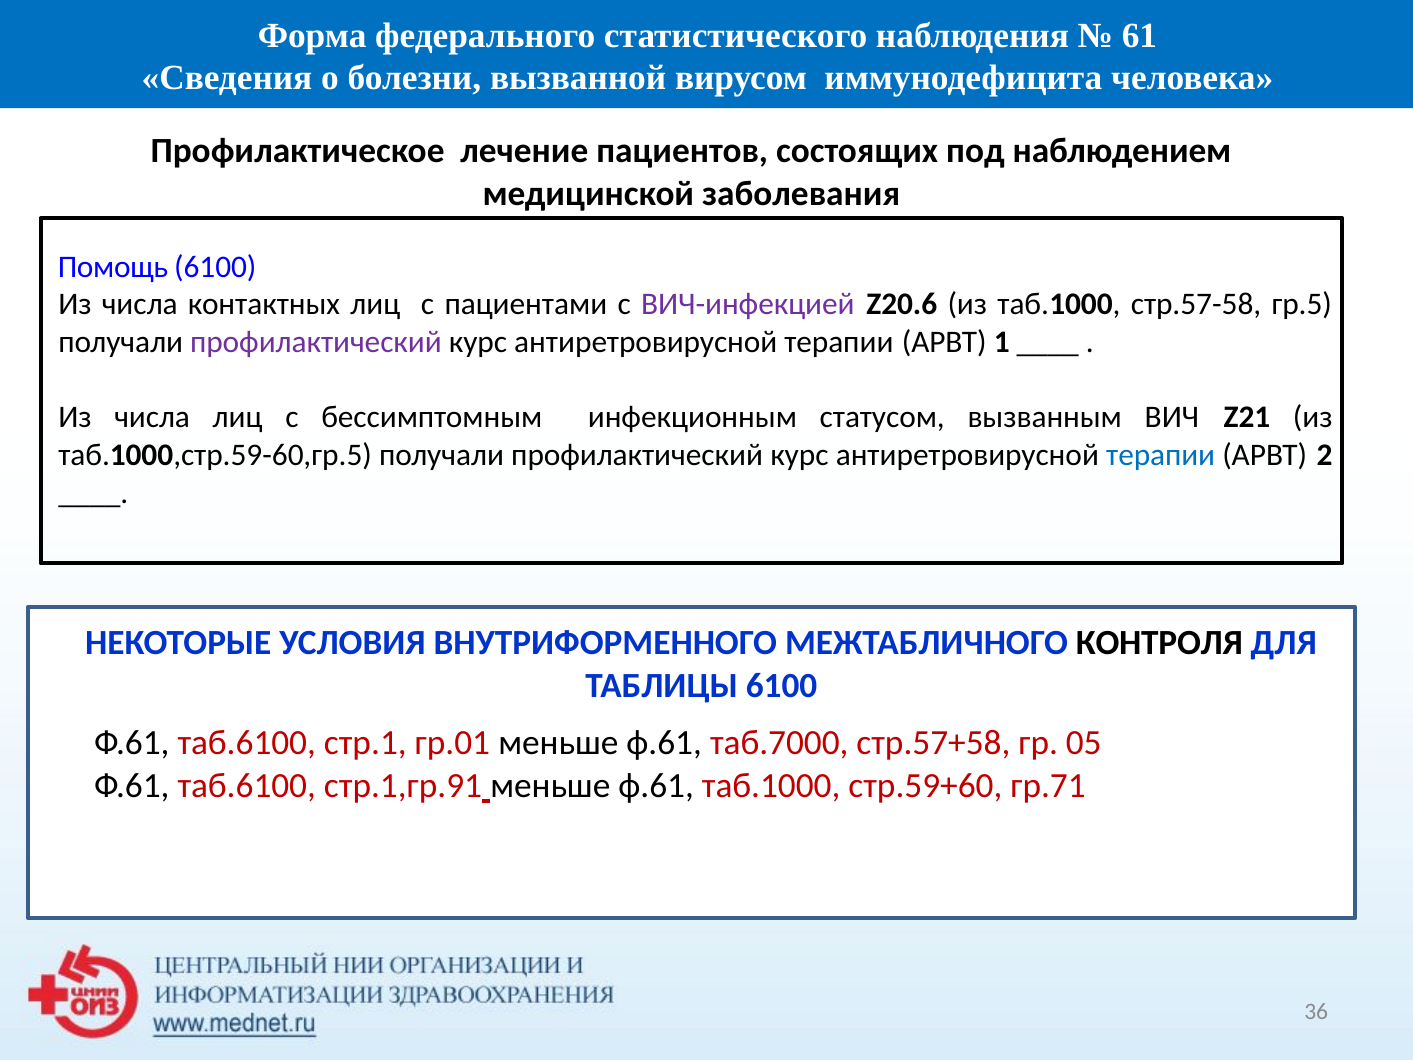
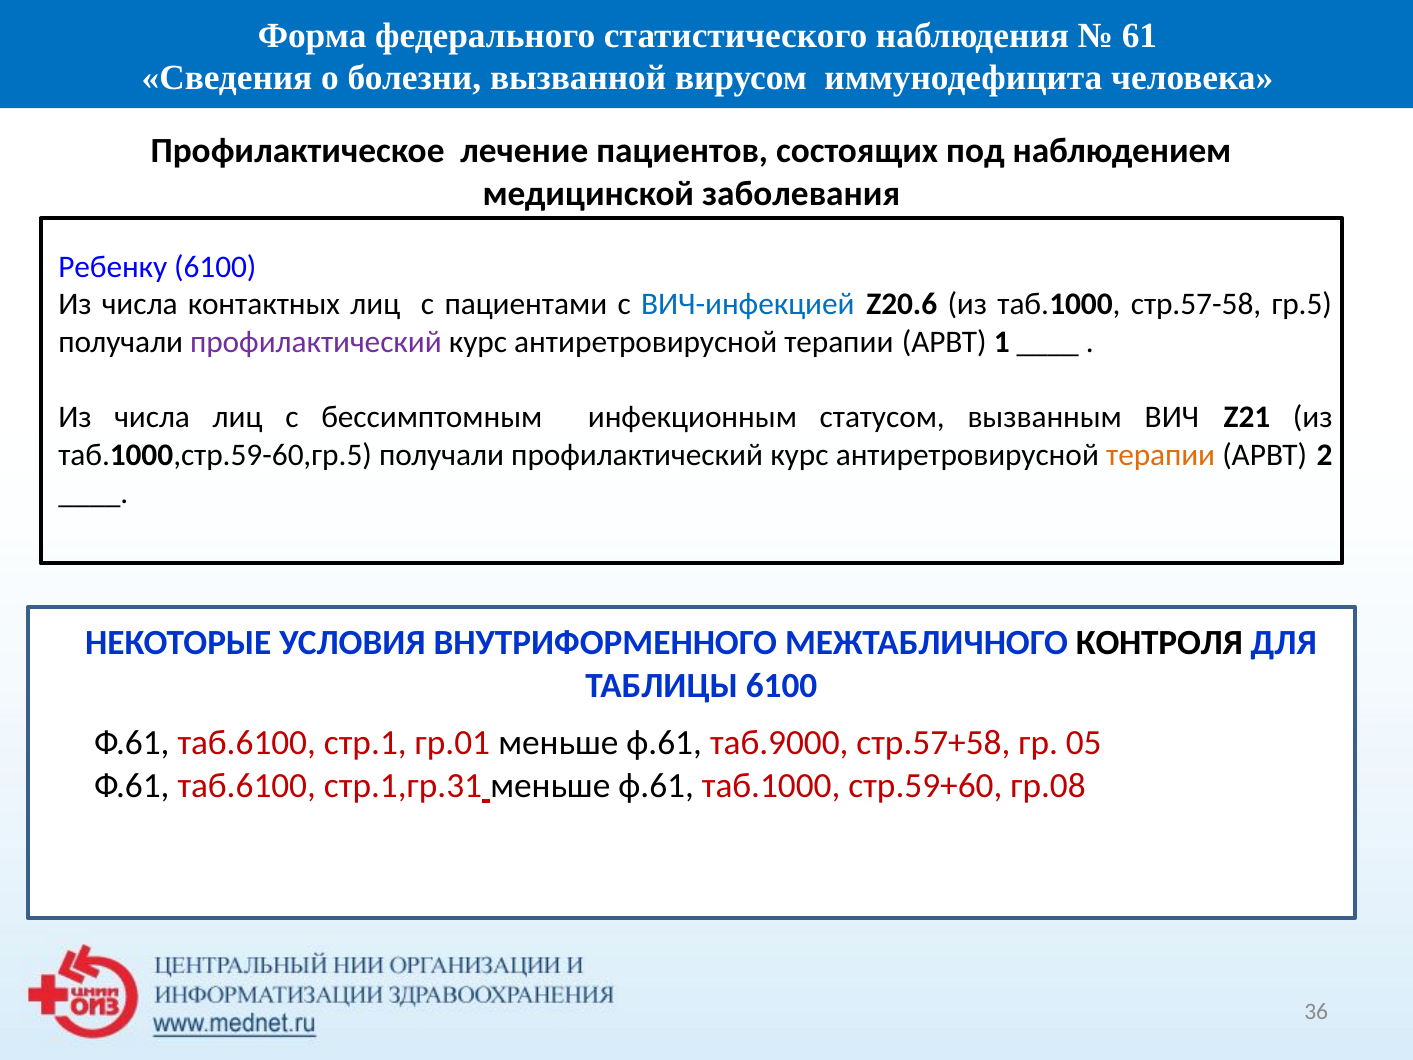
Помощь: Помощь -> Ребенку (113, 267)
ВИЧ-инфекцией colour: purple -> blue (748, 304)
терапии colour: blue -> orange (1161, 455)
таб.7000: таб.7000 -> таб.9000 (779, 743)
стр.1,гр.91: стр.1,гр.91 -> стр.1,гр.31 (403, 785)
гр.71: гр.71 -> гр.08 (1048, 785)
